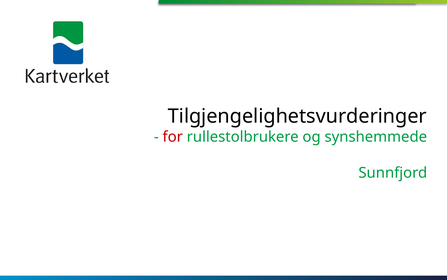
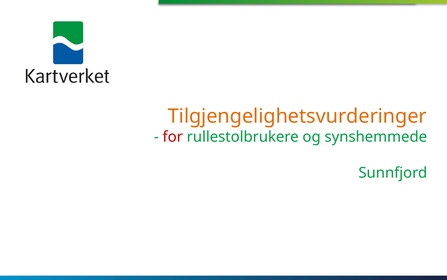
Tilgjengelighetsvurderinger colour: black -> orange (297, 116)
